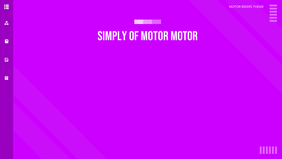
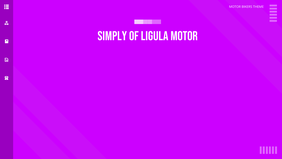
of Motor: Motor -> Ligula (155, 36)
